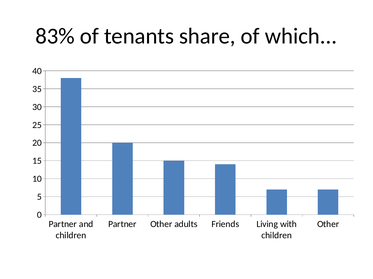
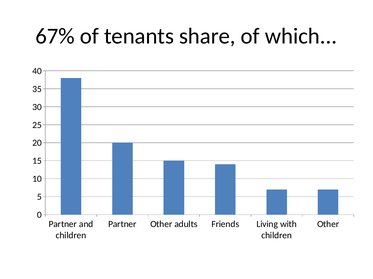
83%: 83% -> 67% (55, 36)
